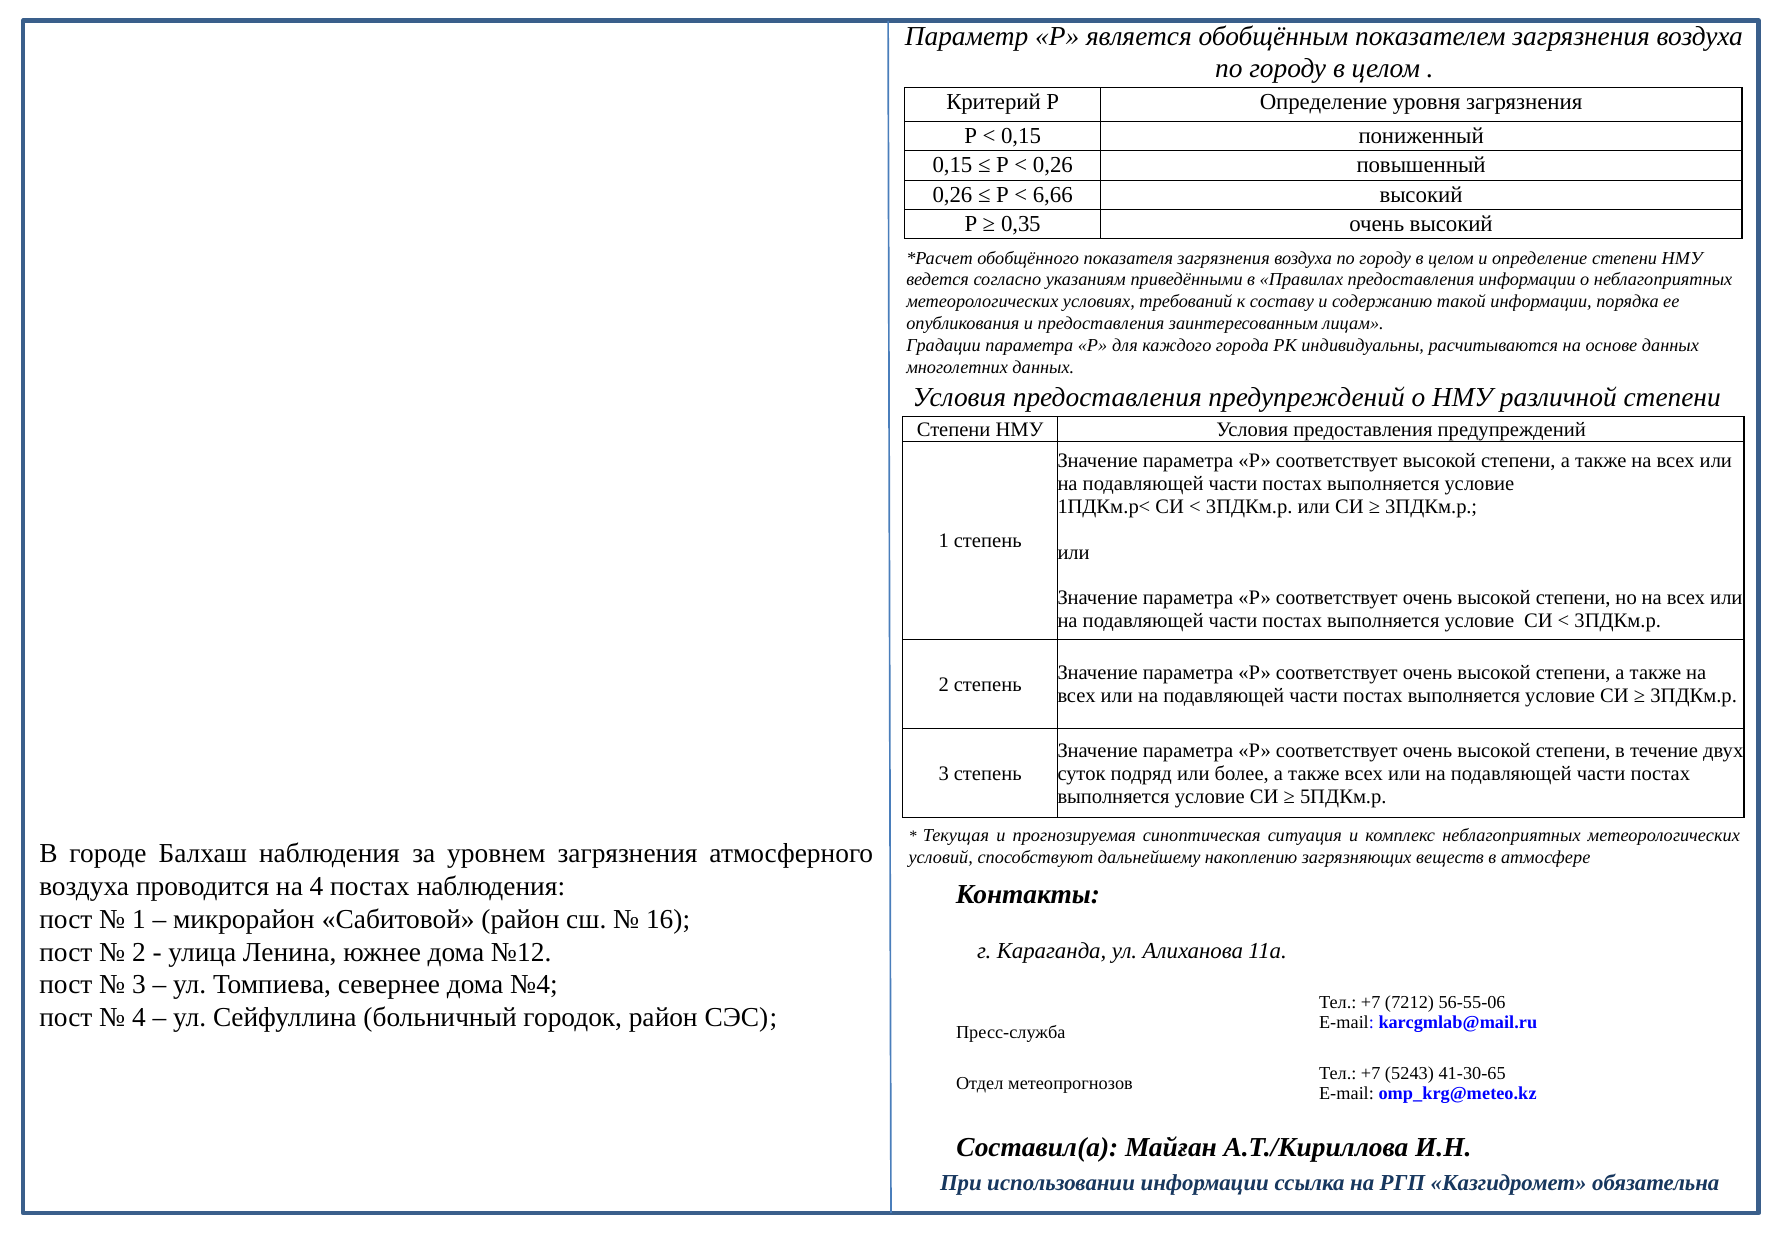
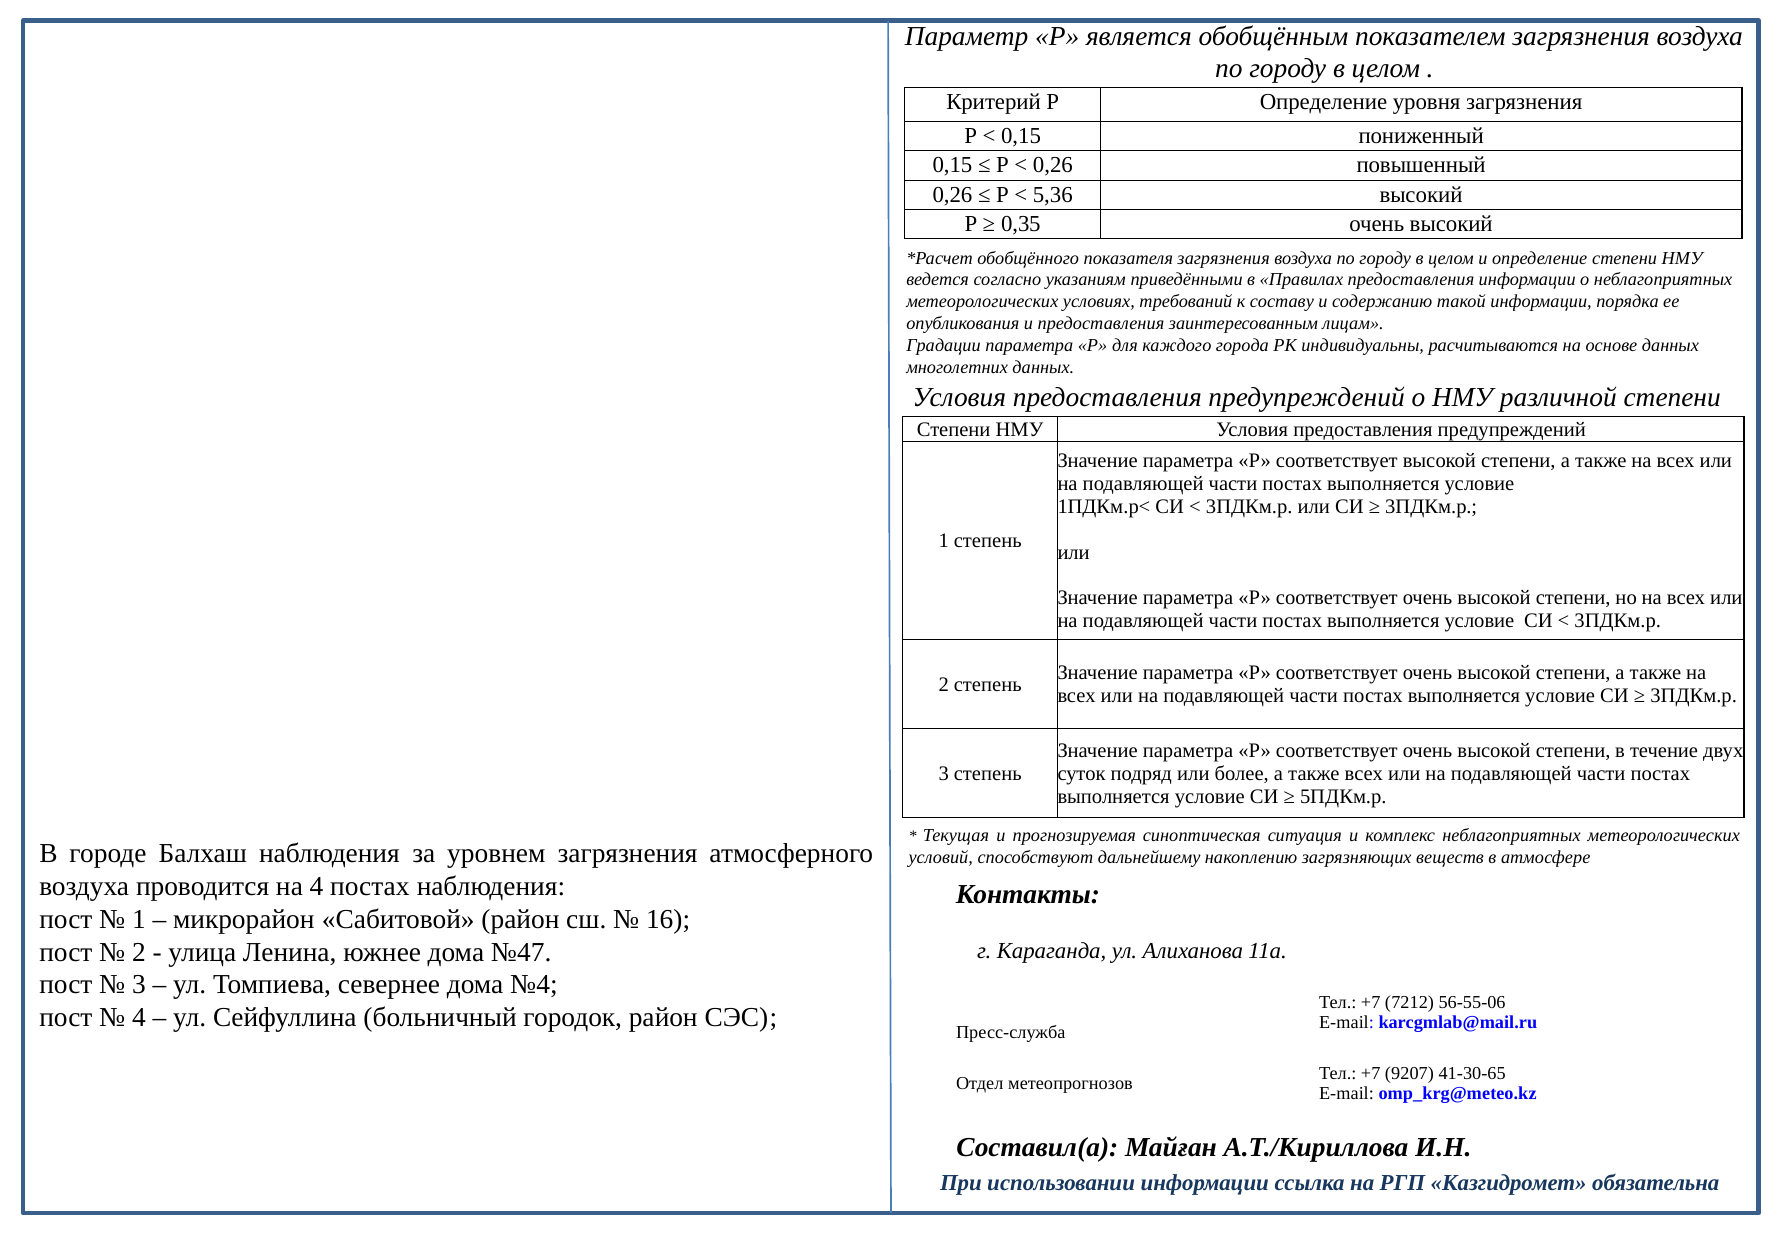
6,66: 6,66 -> 5,36 (1053, 195)
№12: №12 -> №47 (521, 952)
5243: 5243 -> 9207 (1409, 1073)
